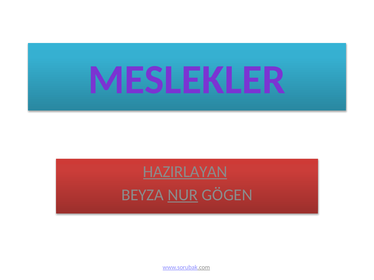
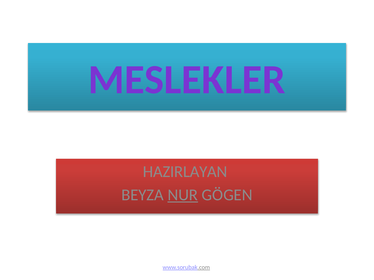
HAZIRLAYAN underline: present -> none (185, 172)
